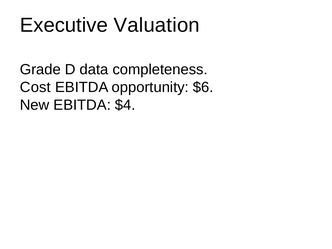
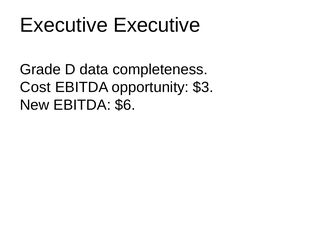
Executive Valuation: Valuation -> Executive (157, 25)
$6: $6 -> $3 (203, 87)
$4: $4 -> $6 (125, 105)
